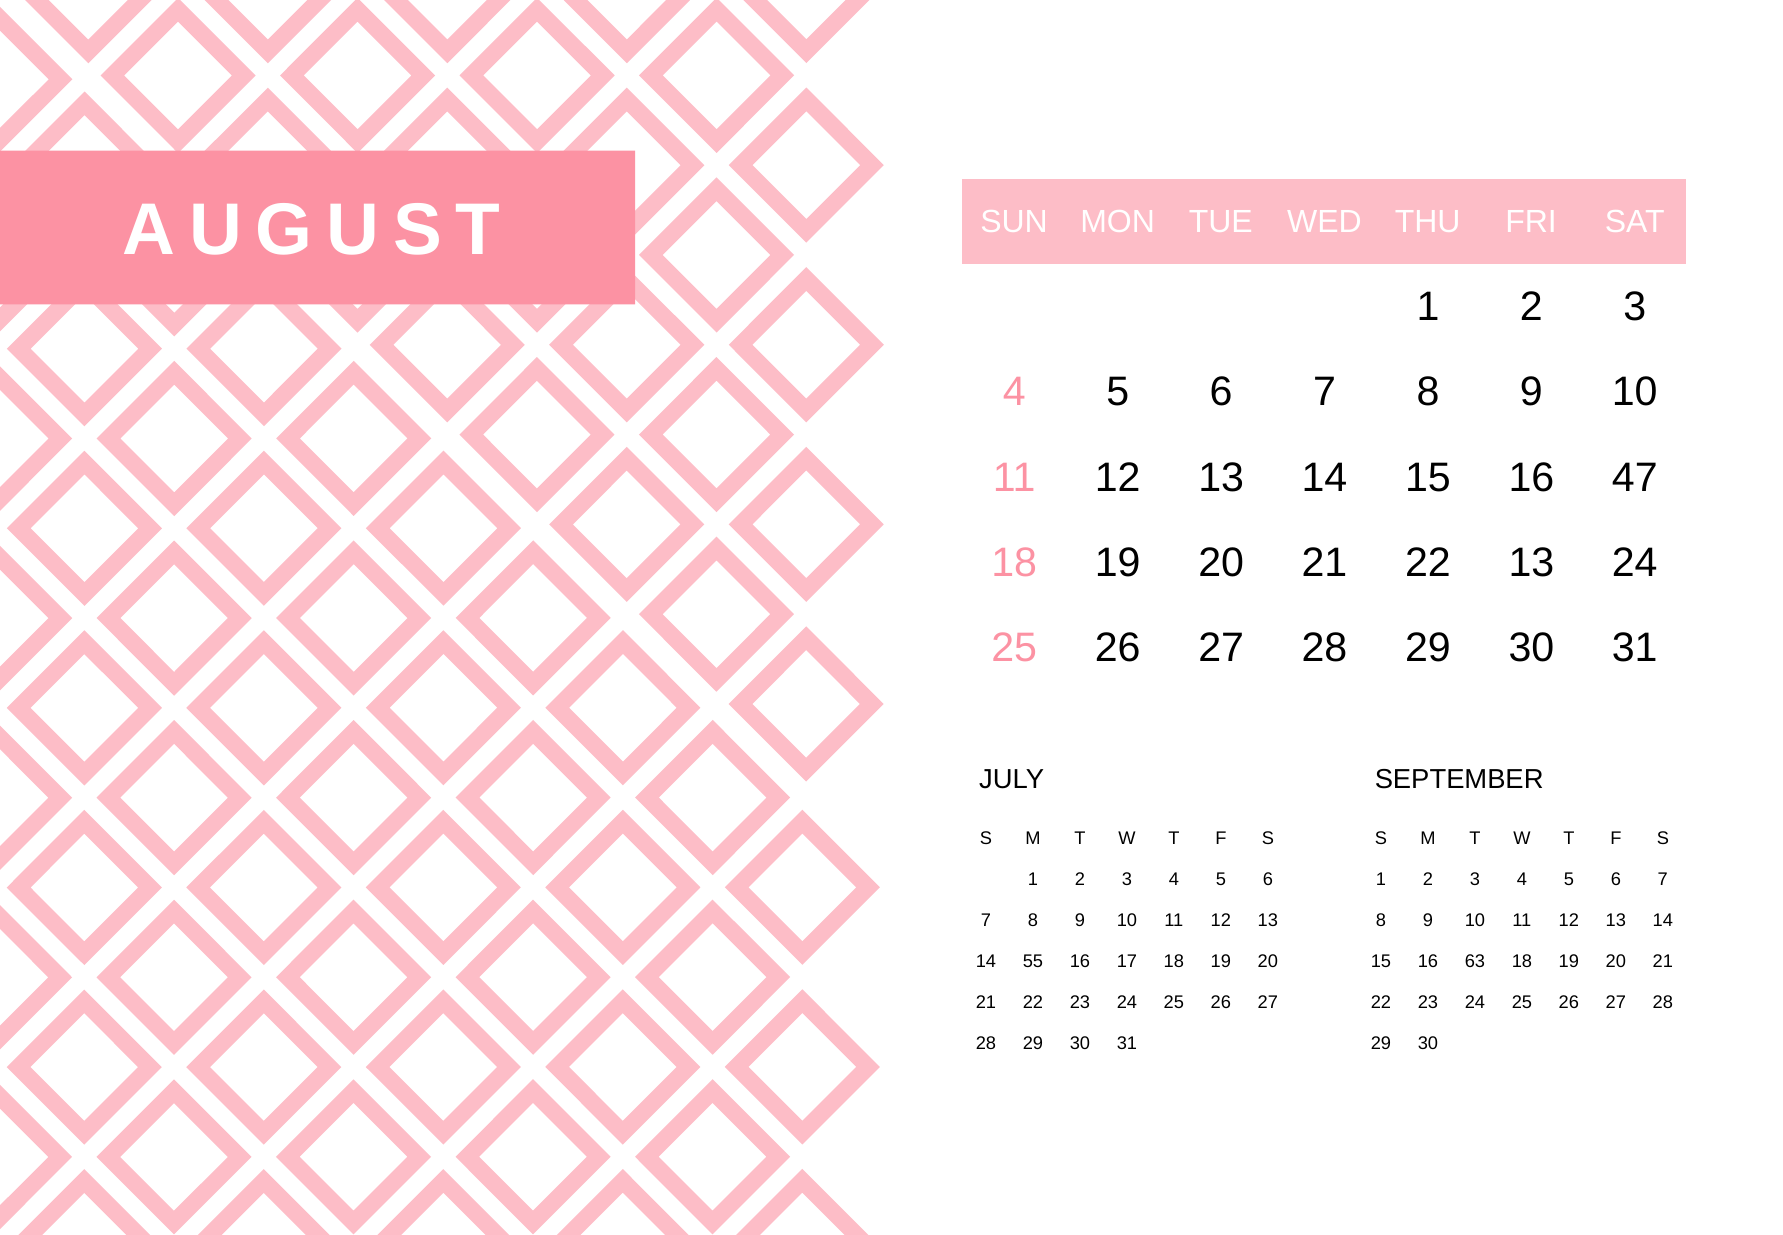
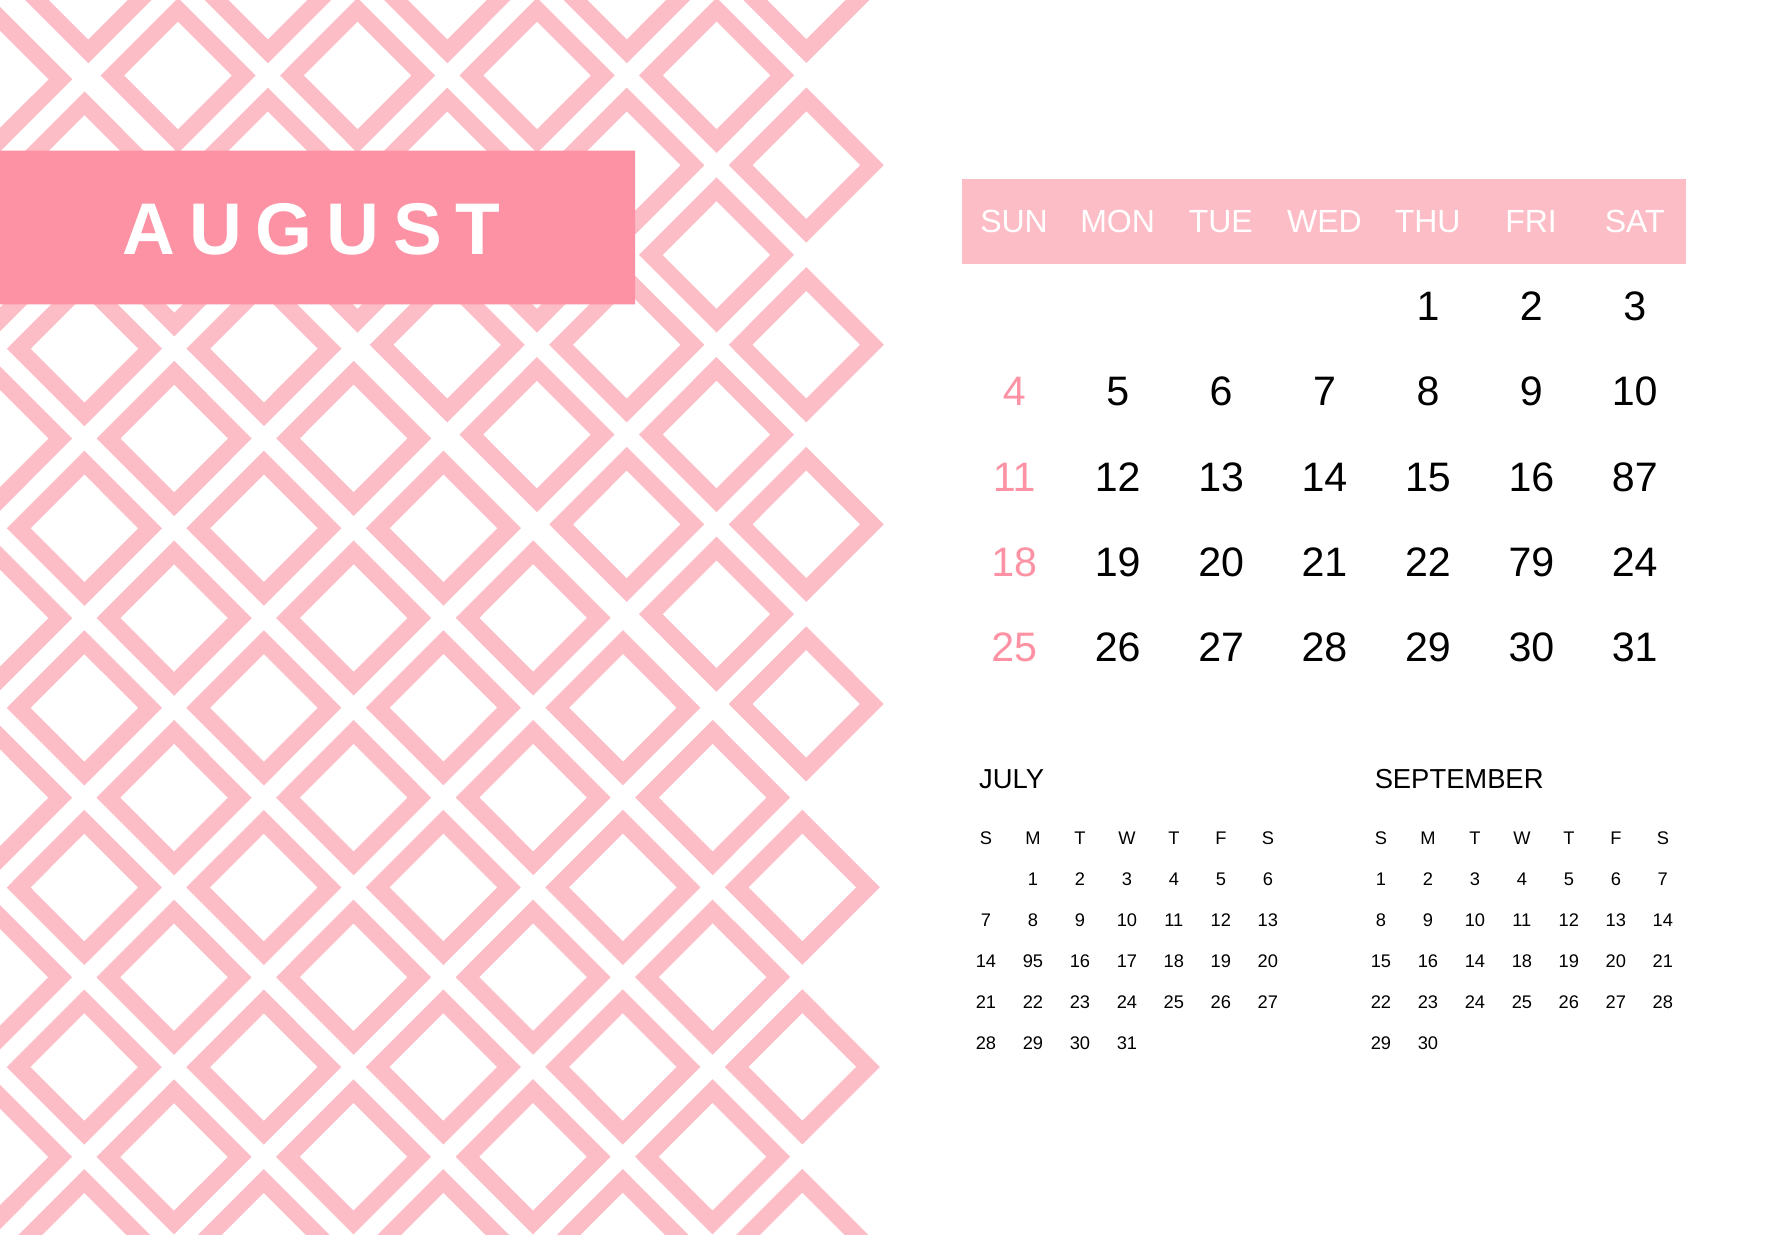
47: 47 -> 87 (1635, 477)
22 13: 13 -> 79 (1531, 562)
55: 55 -> 95 (1033, 961)
16 63: 63 -> 14 (1475, 961)
